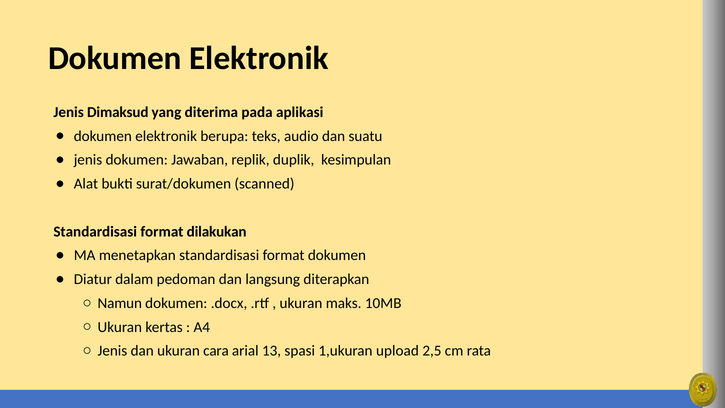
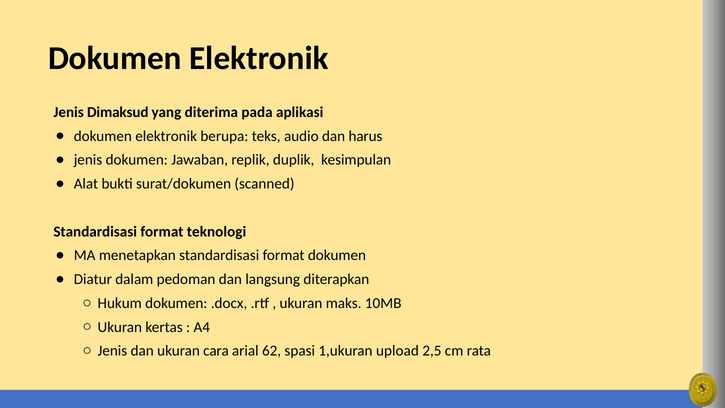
suatu: suatu -> harus (365, 136)
dilakukan: dilakukan -> teknologi (217, 231)
Namun: Namun -> Hukum (120, 303)
13: 13 -> 62 (272, 351)
